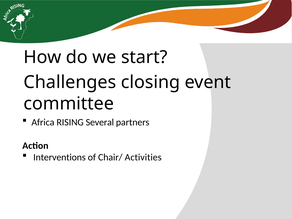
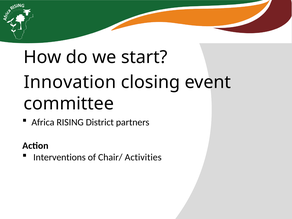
Challenges: Challenges -> Innovation (70, 82)
Several: Several -> District (100, 122)
